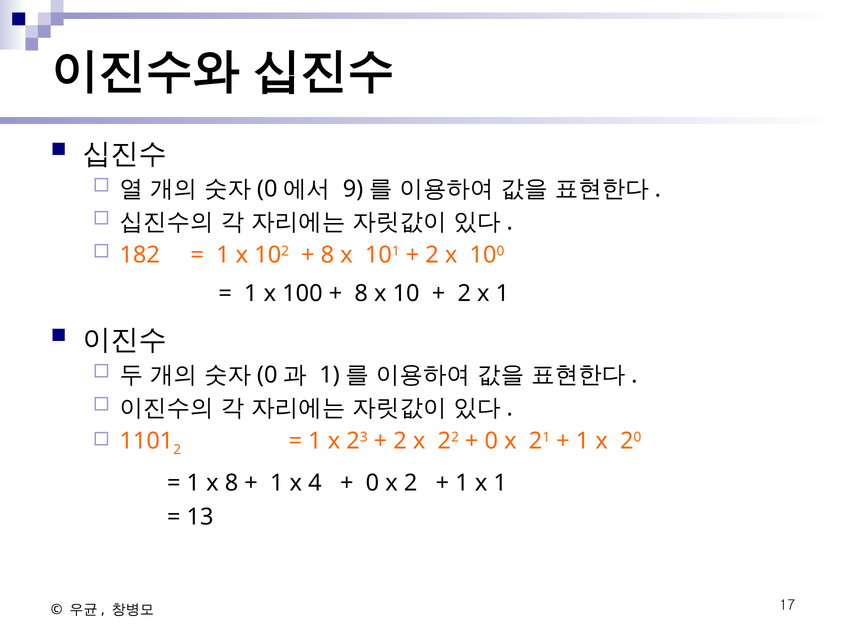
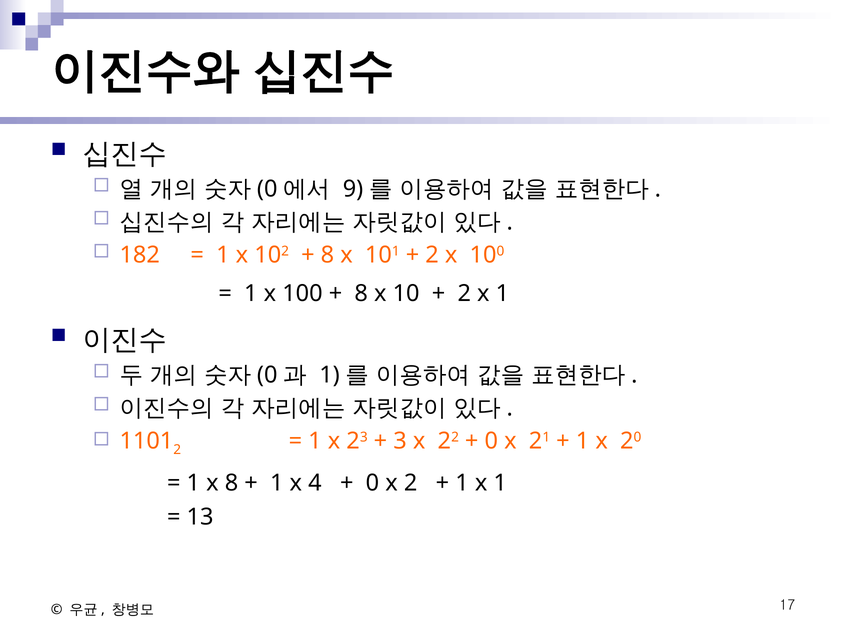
2: 2 -> 3 (400, 441)
